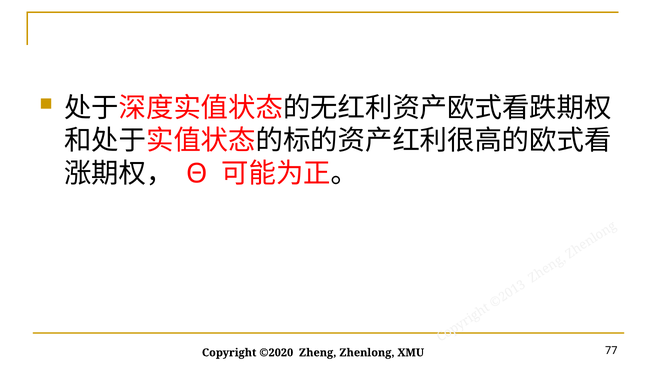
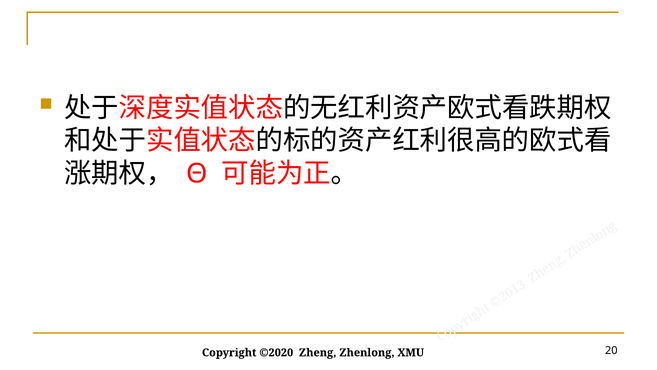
77: 77 -> 20 (611, 350)
